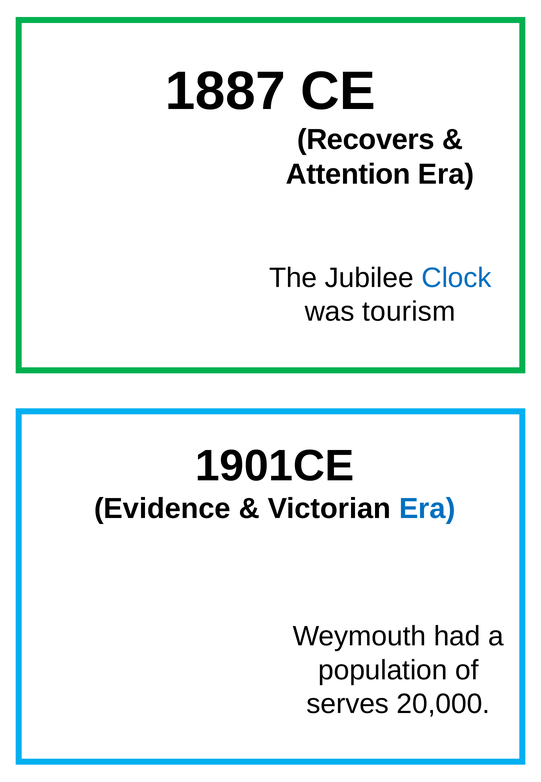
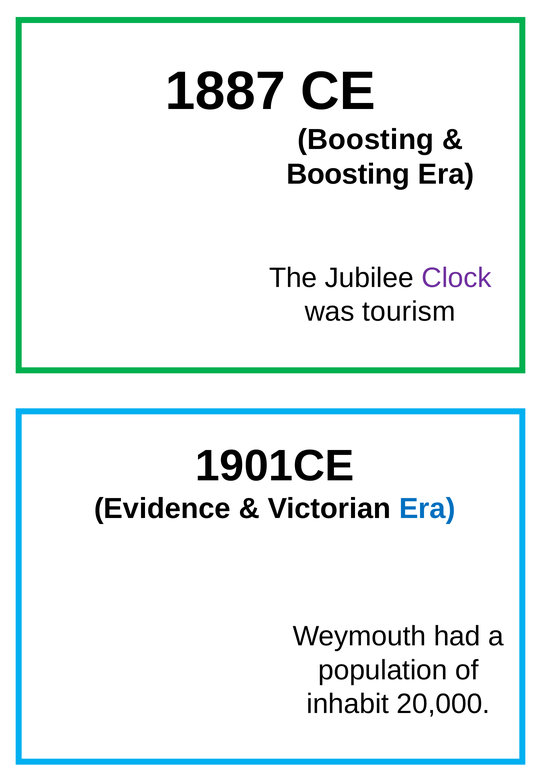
Recovers: Recovers -> Boosting (366, 139)
Attention: Attention -> Boosting (348, 174)
Clock colour: blue -> purple (456, 278)
serves: serves -> inhabit (348, 703)
